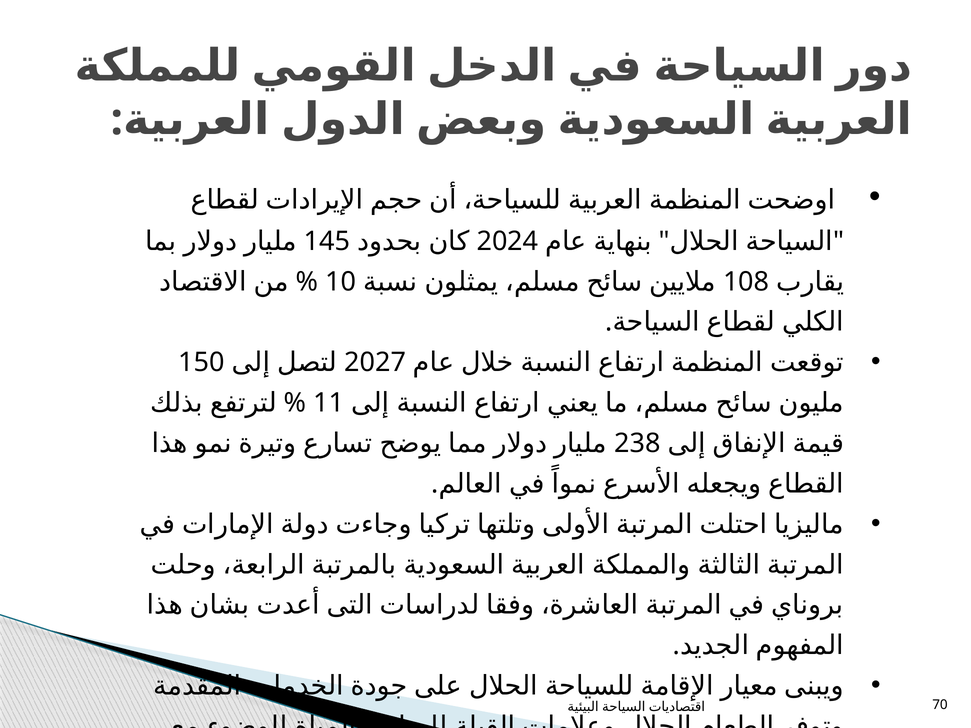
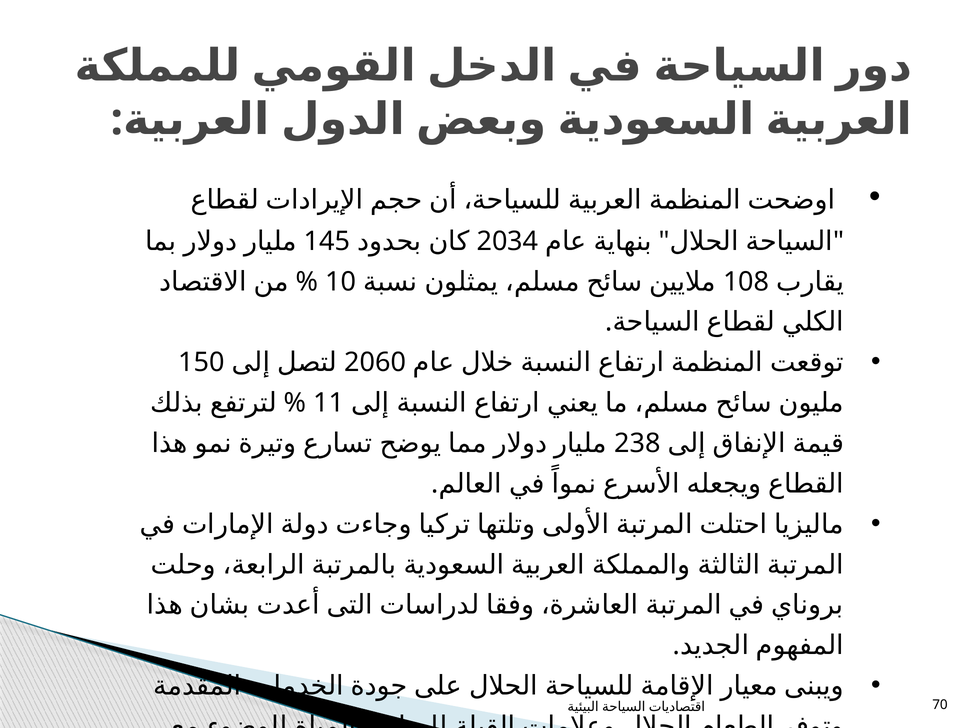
2024: 2024 -> 2034 (507, 241)
2027: 2027 -> 2060 (375, 363)
